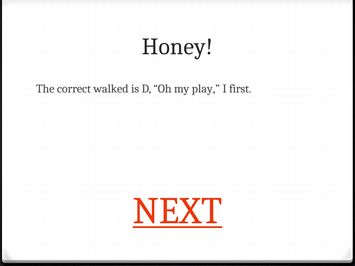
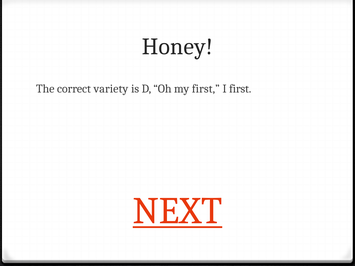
walked: walked -> variety (111, 89)
my play: play -> first (206, 89)
